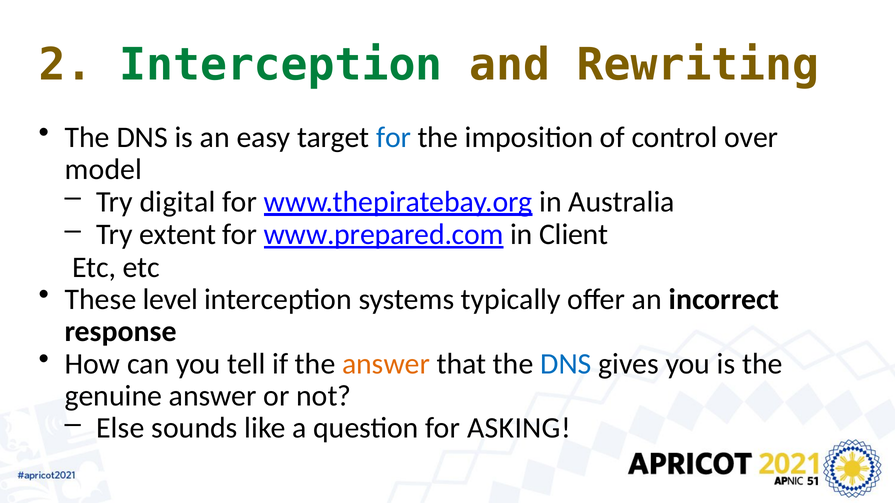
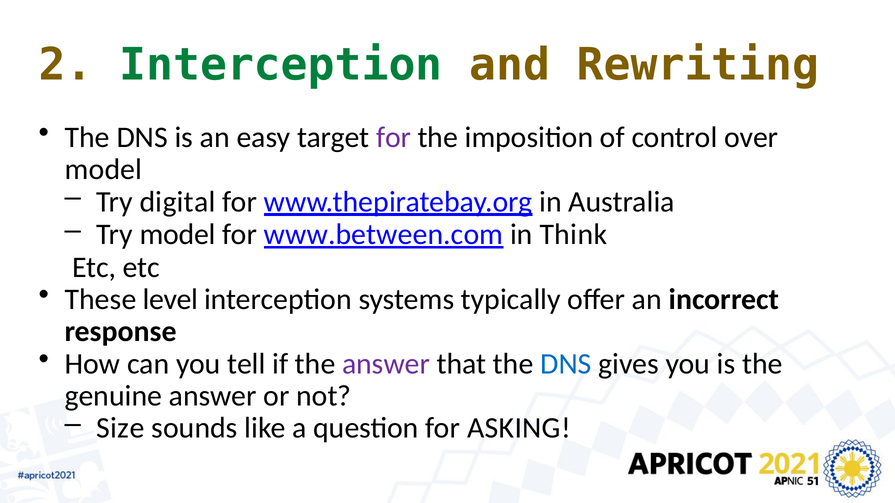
for colour: blue -> purple (394, 137)
Try extent: extent -> model (178, 235)
www.prepared.com: www.prepared.com -> www.between.com (384, 235)
Client: Client -> Think (573, 235)
answer colour: orange -> purple (386, 364)
Else: Else -> Size (120, 428)
